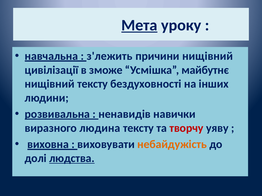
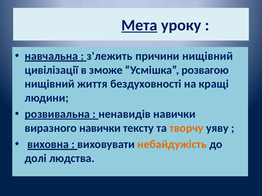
майбутнє: майбутнє -> розвагою (205, 70)
нищівний тексту: тексту -> життя (92, 84)
інших: інших -> кращі (214, 84)
виразного людина: людина -> навички (100, 128)
творчу colour: red -> orange (186, 128)
людства underline: present -> none (72, 159)
